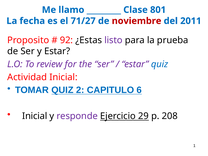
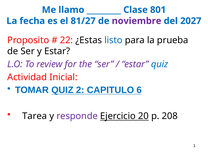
71/27: 71/27 -> 81/27 (83, 21)
noviembre colour: red -> purple (137, 21)
2011: 2011 -> 2027 (191, 21)
92: 92 -> 22 (66, 40)
listo colour: purple -> blue (113, 40)
Inicial: Inicial -> Tarea (35, 116)
29: 29 -> 20 (143, 116)
